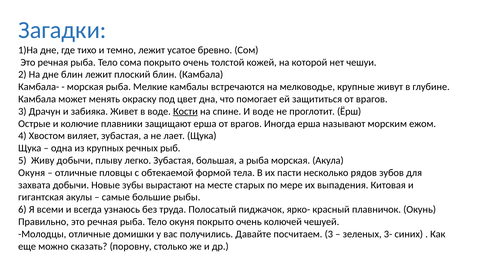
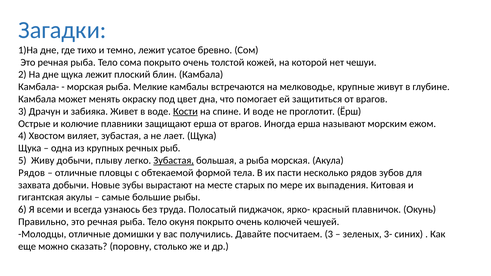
дне блин: блин -> щука (72, 75)
Зубастая underline: none -> present (174, 161)
Окуня: Окуня -> Рядов (32, 173)
